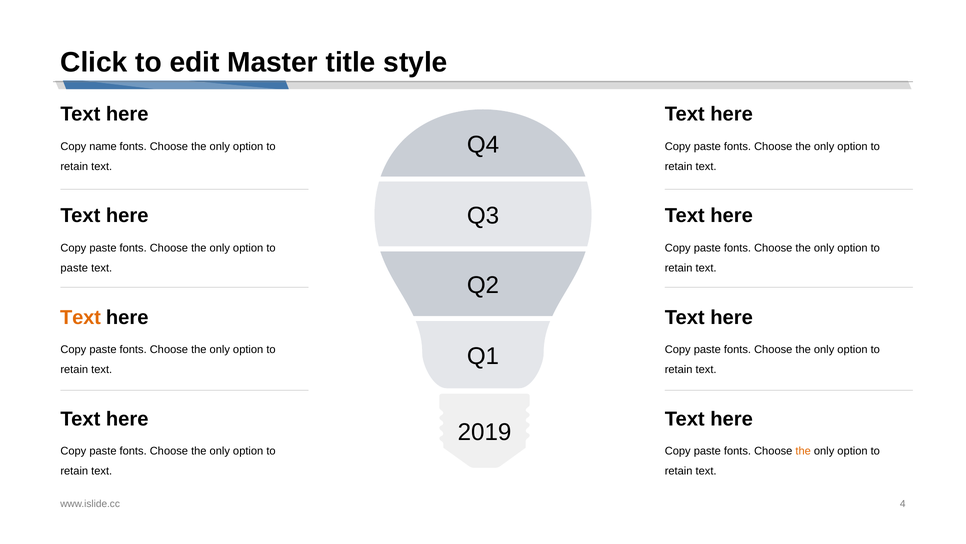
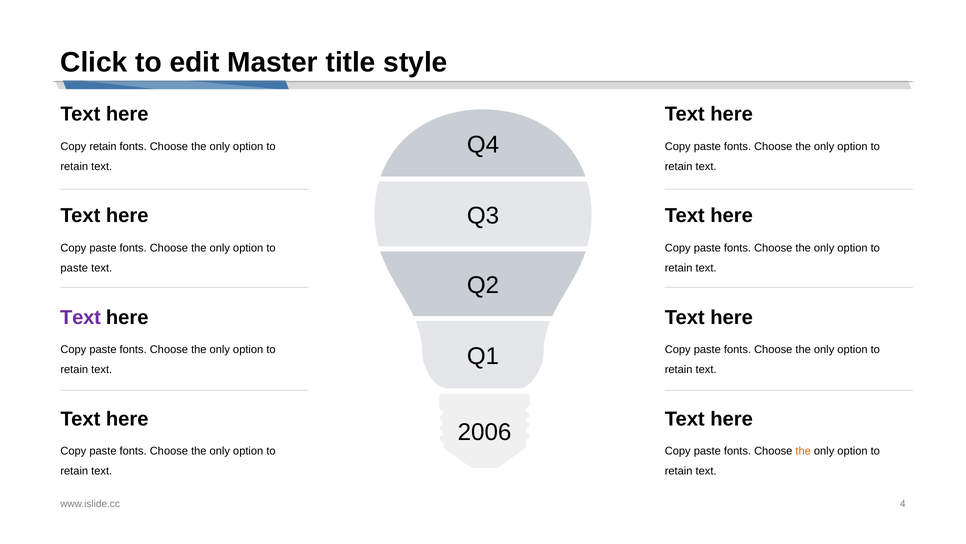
Copy name: name -> retain (103, 146)
Text colour: orange -> purple (81, 317)
2019: 2019 -> 2006 (485, 432)
